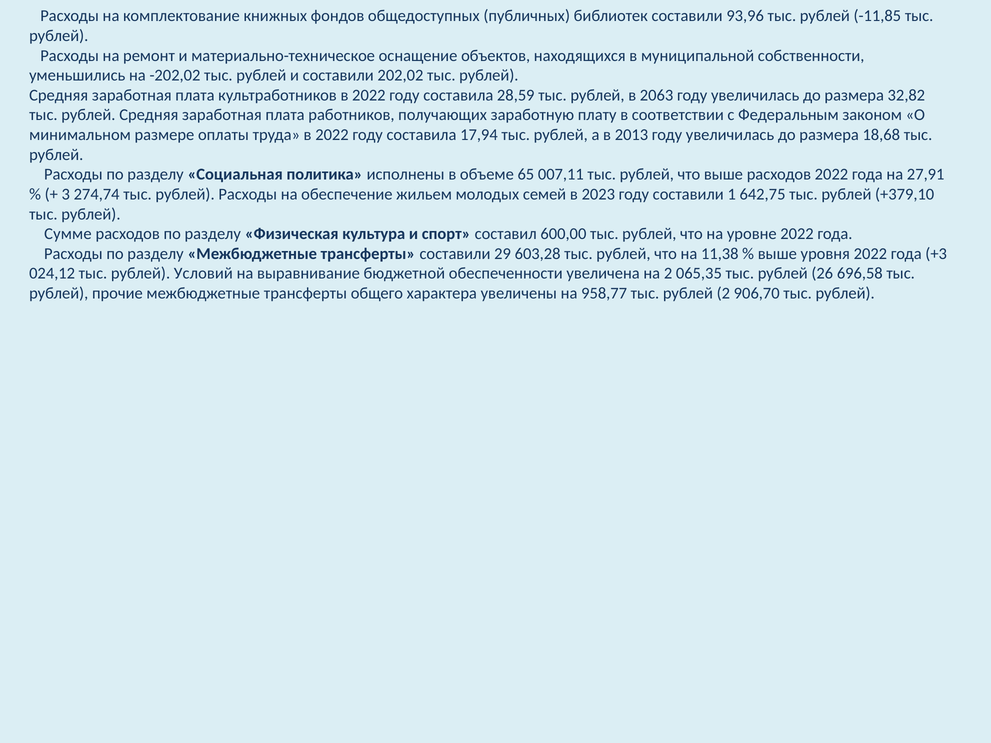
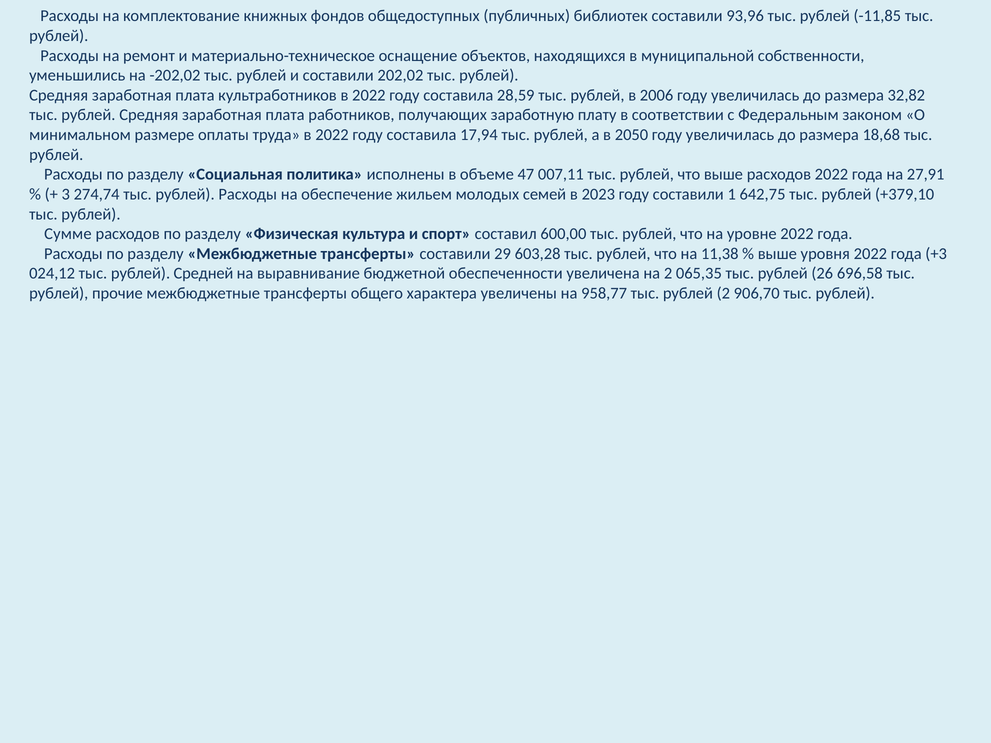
2063: 2063 -> 2006 (657, 95)
2013: 2013 -> 2050 (632, 135)
65: 65 -> 47 (526, 174)
Условий: Условий -> Средней (203, 274)
